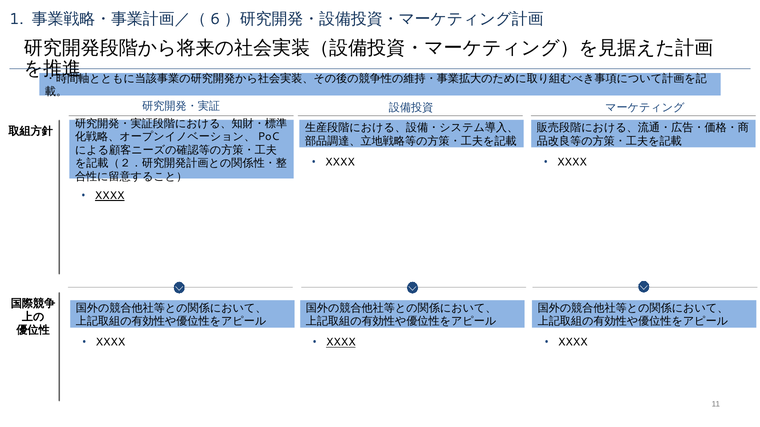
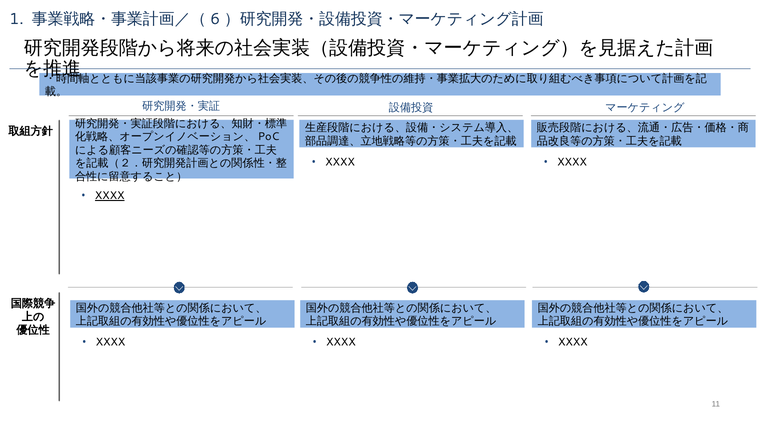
XXXX underline: present -> none (341, 343)
